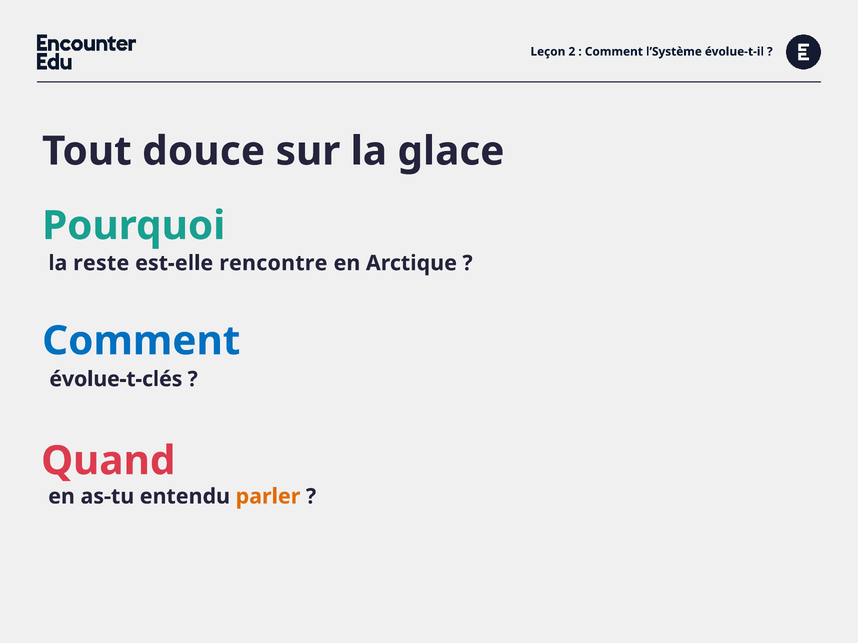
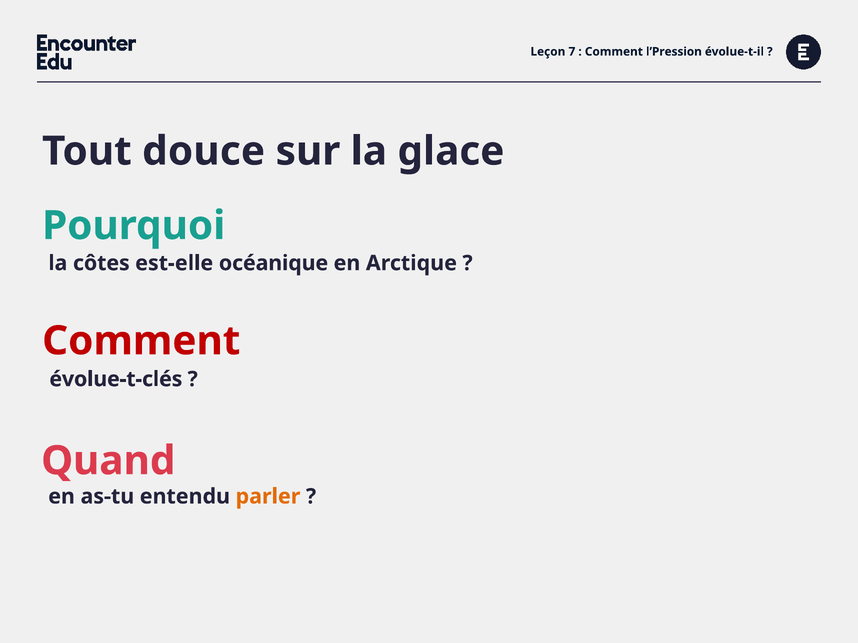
2: 2 -> 7 (572, 52)
l’Système: l’Système -> l’Pression (674, 52)
reste: reste -> côtes (101, 263)
rencontre: rencontre -> océanique (274, 263)
Comment colour: blue -> red (141, 341)
